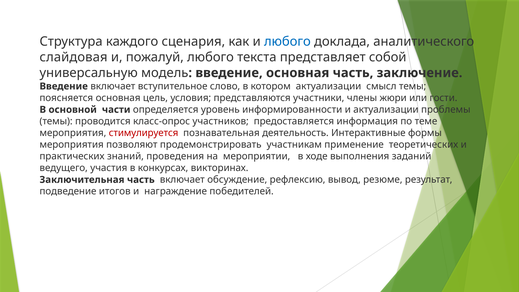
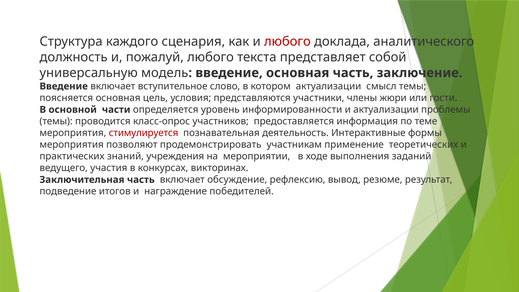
любого colour: blue -> red (287, 42)
слайдовая: слайдовая -> должность (74, 57)
проведения: проведения -> учреждения (175, 156)
